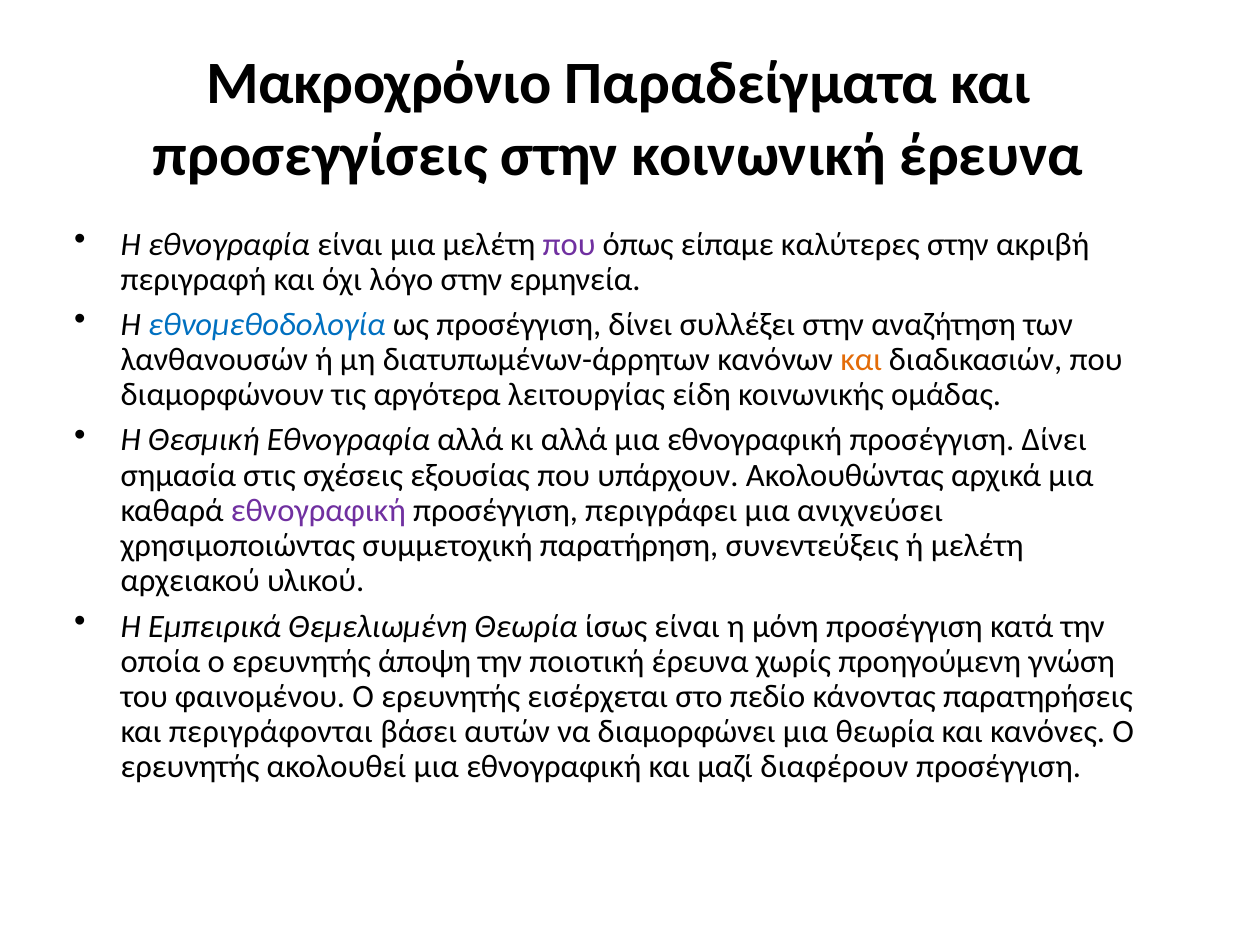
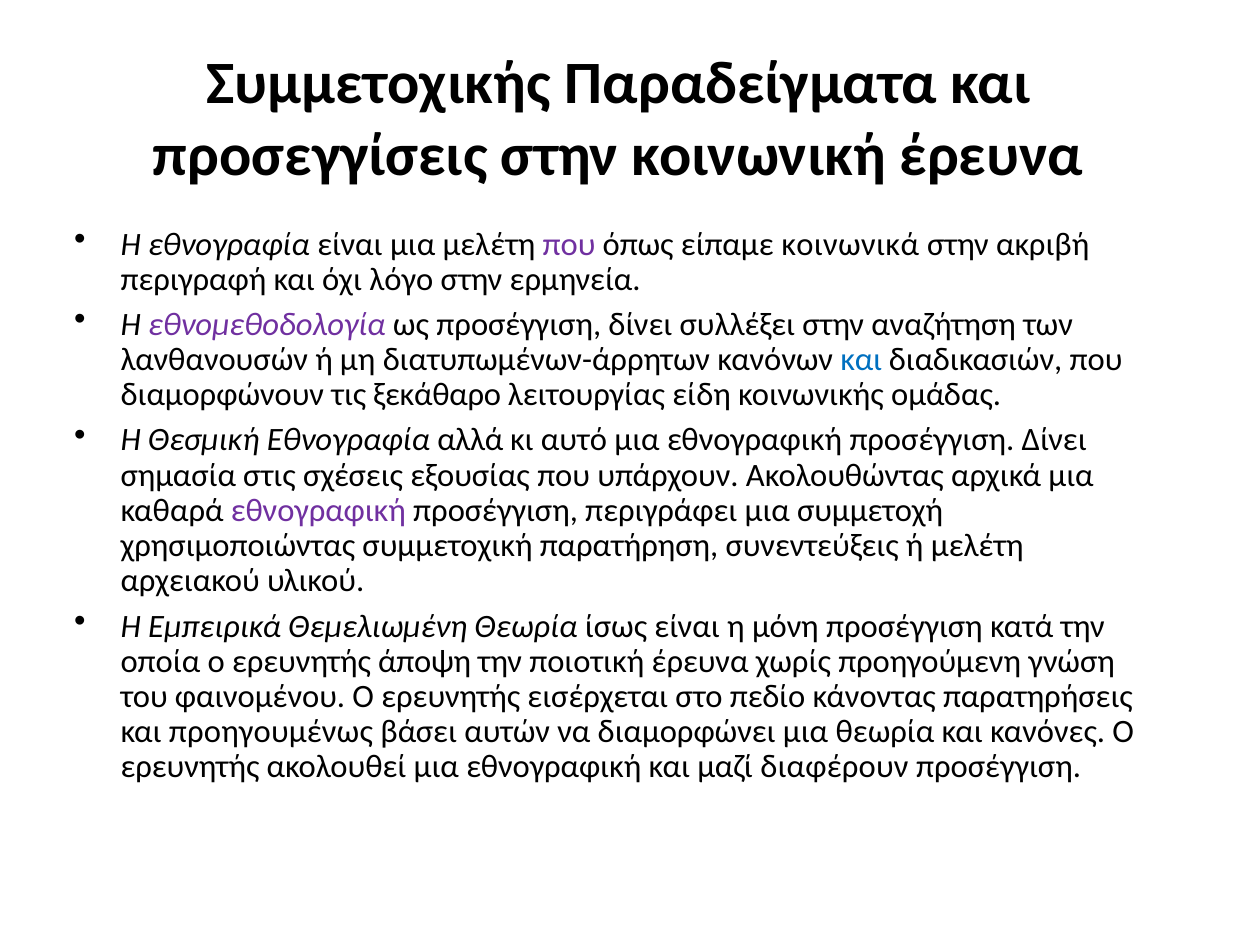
Μακροχρόνιο: Μακροχρόνιο -> Συμμετοχικής (379, 84)
καλύτερες: καλύτερες -> κοινωνικά (850, 245)
εθνομεθοδολογία colour: blue -> purple (267, 325)
και colour: orange -> blue (861, 360)
αργότερα: αργότερα -> ξεκάθαρο (437, 395)
κι αλλά: αλλά -> αυτό (574, 441)
ανιχνεύσει: ανιχνεύσει -> συμμετοχή (870, 511)
περιγράφονται: περιγράφονται -> προηγουμένως (271, 733)
